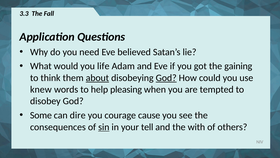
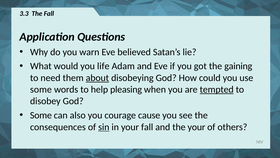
need: need -> warn (89, 52)
think: think -> need (50, 78)
God underline: present -> none (166, 78)
knew: knew -> some (41, 89)
tempted underline: none -> present (217, 89)
dire: dire -> also (78, 115)
your tell: tell -> fall (147, 127)
the with: with -> your (196, 127)
